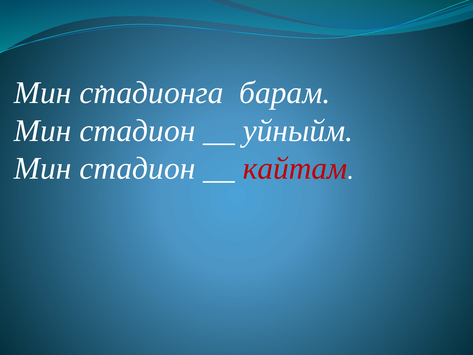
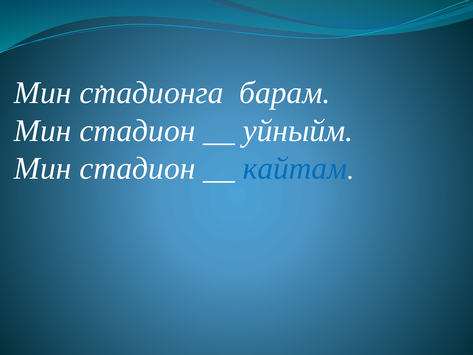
кайтам colour: red -> blue (295, 168)
